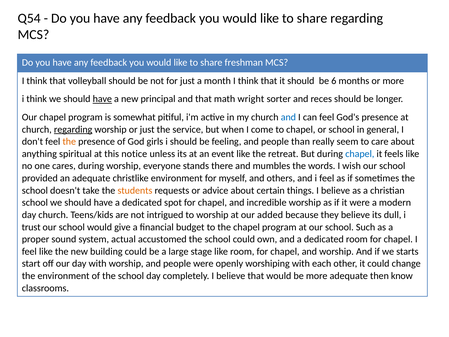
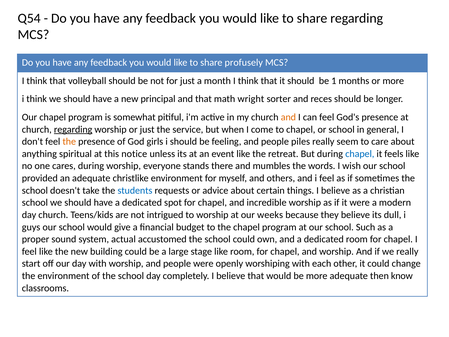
freshman: freshman -> profusely (244, 62)
6: 6 -> 1 (334, 81)
have underline: present -> none (102, 99)
and colour: blue -> orange (288, 117)
than: than -> piles (301, 142)
students colour: orange -> blue (135, 190)
added: added -> weeks (270, 215)
trust: trust -> guys (31, 227)
we starts: starts -> really (407, 251)
